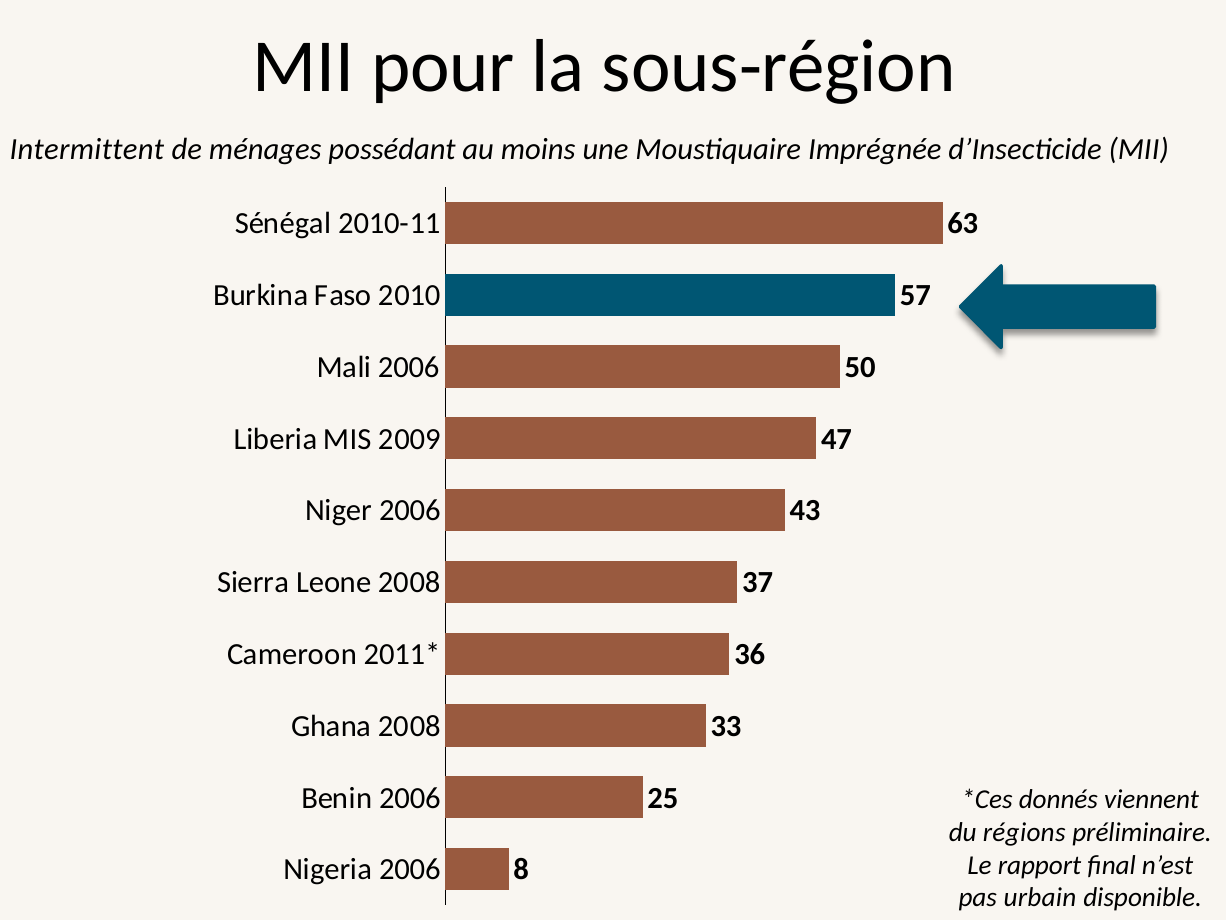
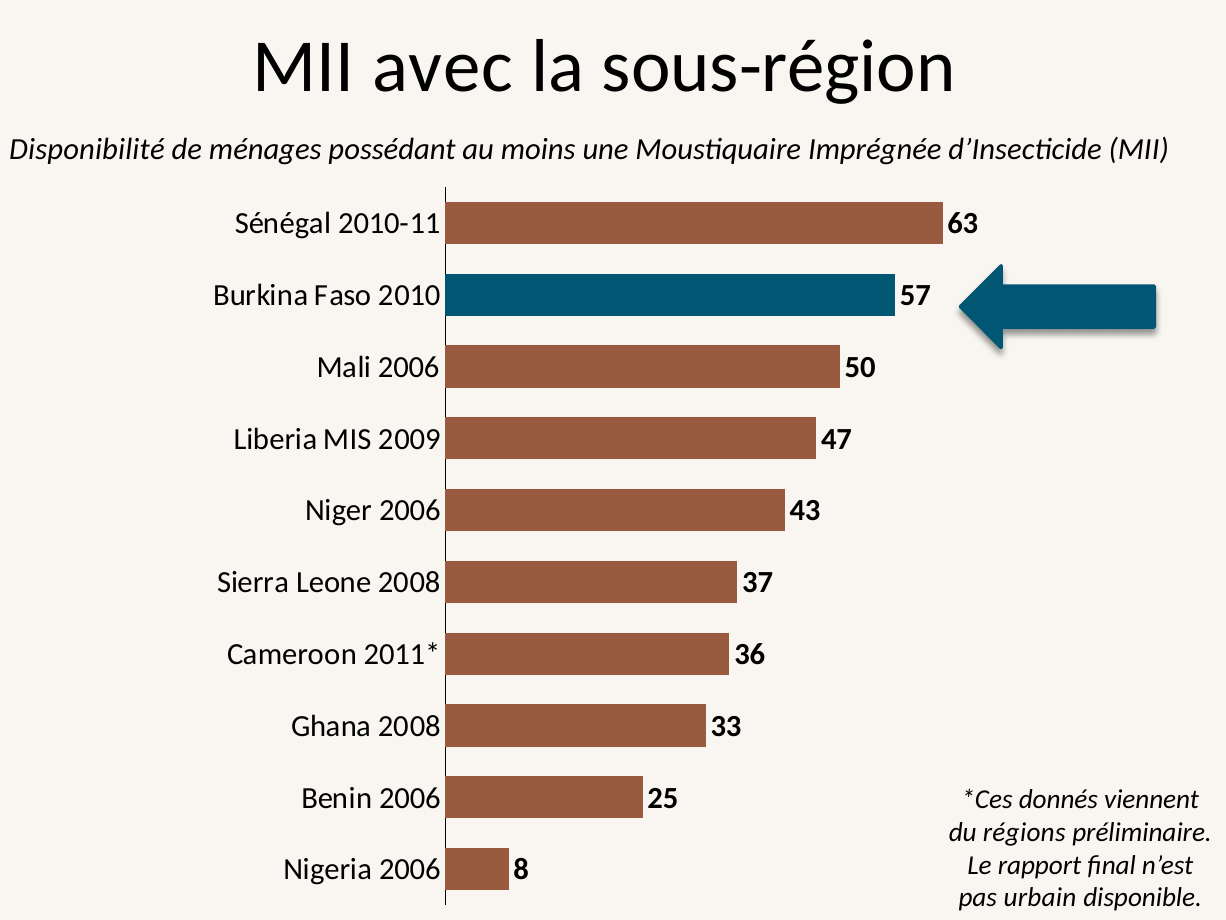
pour: pour -> avec (443, 67)
Intermittent: Intermittent -> Disponibilité (87, 149)
